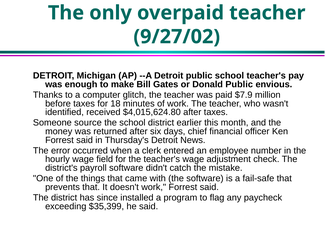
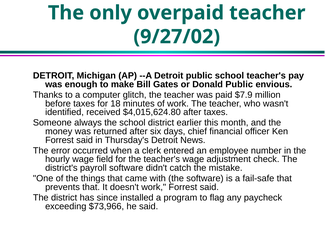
source: source -> always (88, 123)
$35,399: $35,399 -> $73,966 (106, 206)
